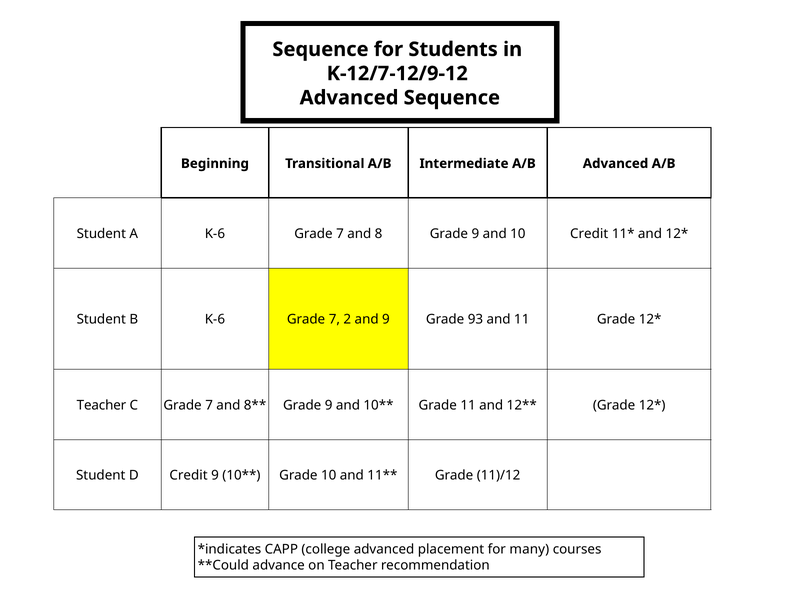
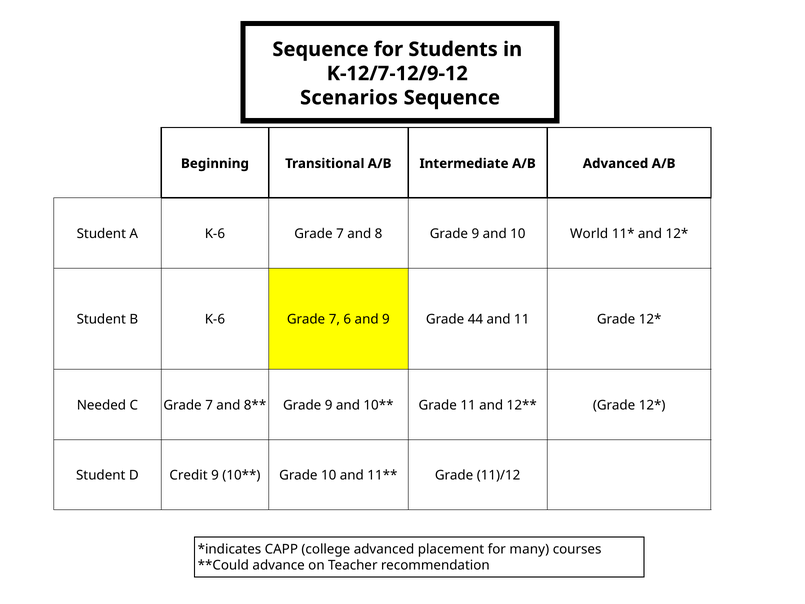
Advanced: Advanced -> Scenarios (349, 98)
10 Credit: Credit -> World (589, 234)
2: 2 -> 6 (347, 319)
93: 93 -> 44 (475, 319)
Teacher: Teacher -> Needed (101, 405)
